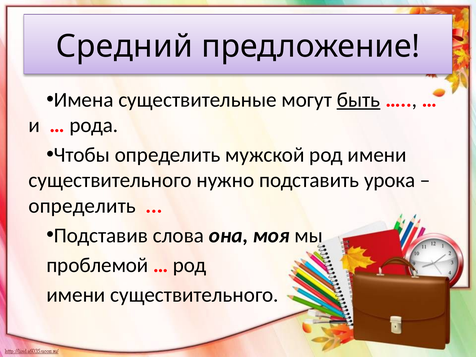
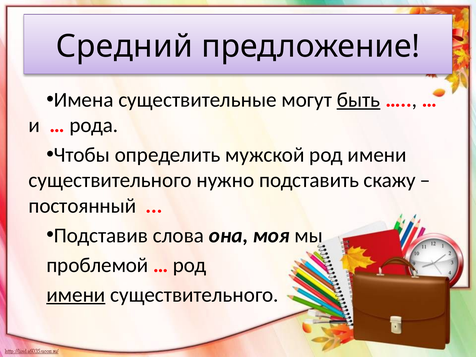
урока: урока -> скажу (390, 180)
определить: определить -> постоянный (82, 206)
имени underline: none -> present (76, 295)
